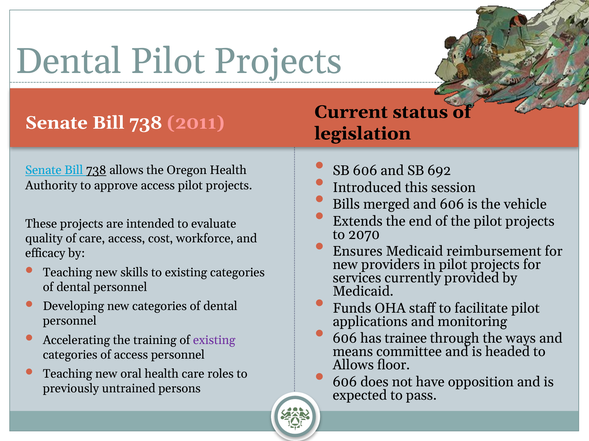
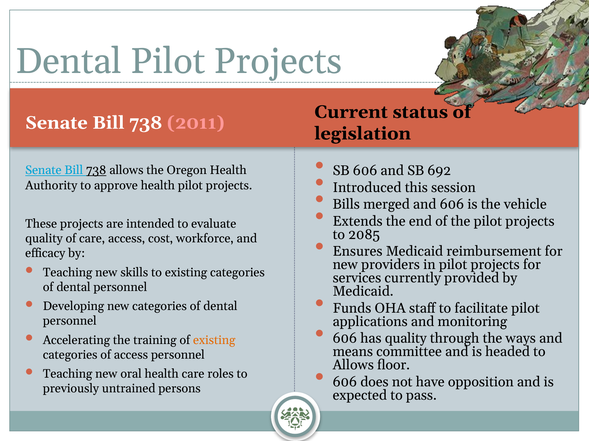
approve access: access -> health (158, 186)
2070: 2070 -> 2085 (364, 235)
has trainee: trainee -> quality (406, 339)
existing colour: purple -> orange (214, 341)
